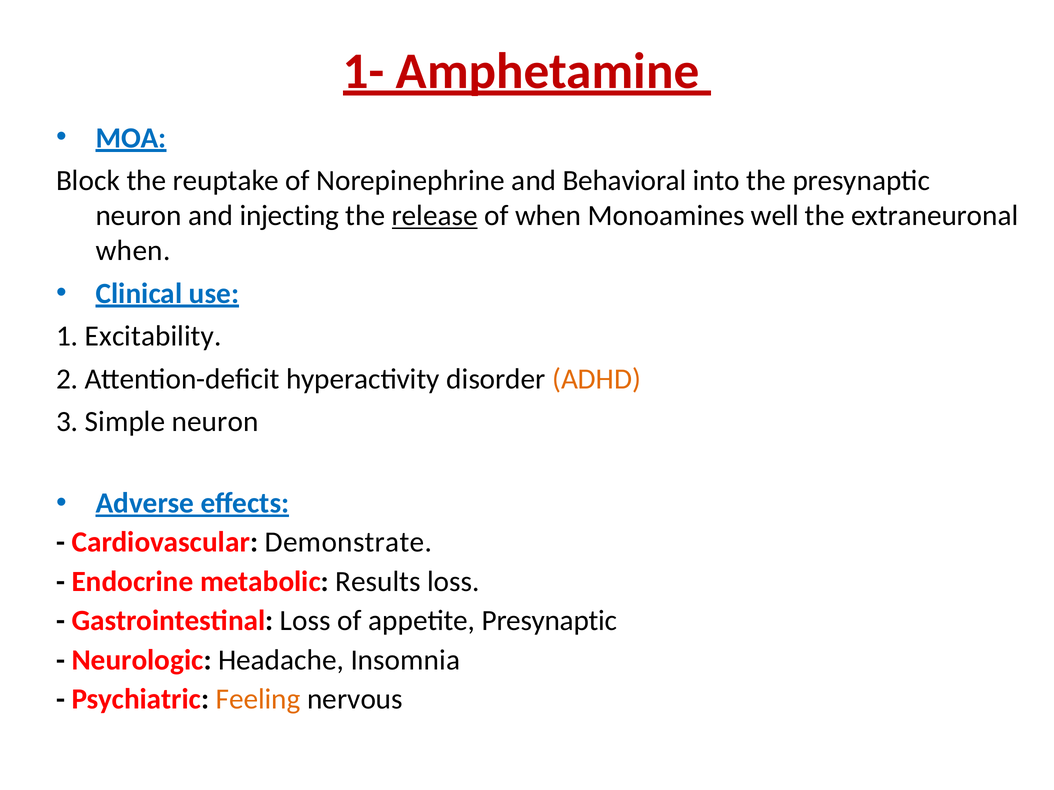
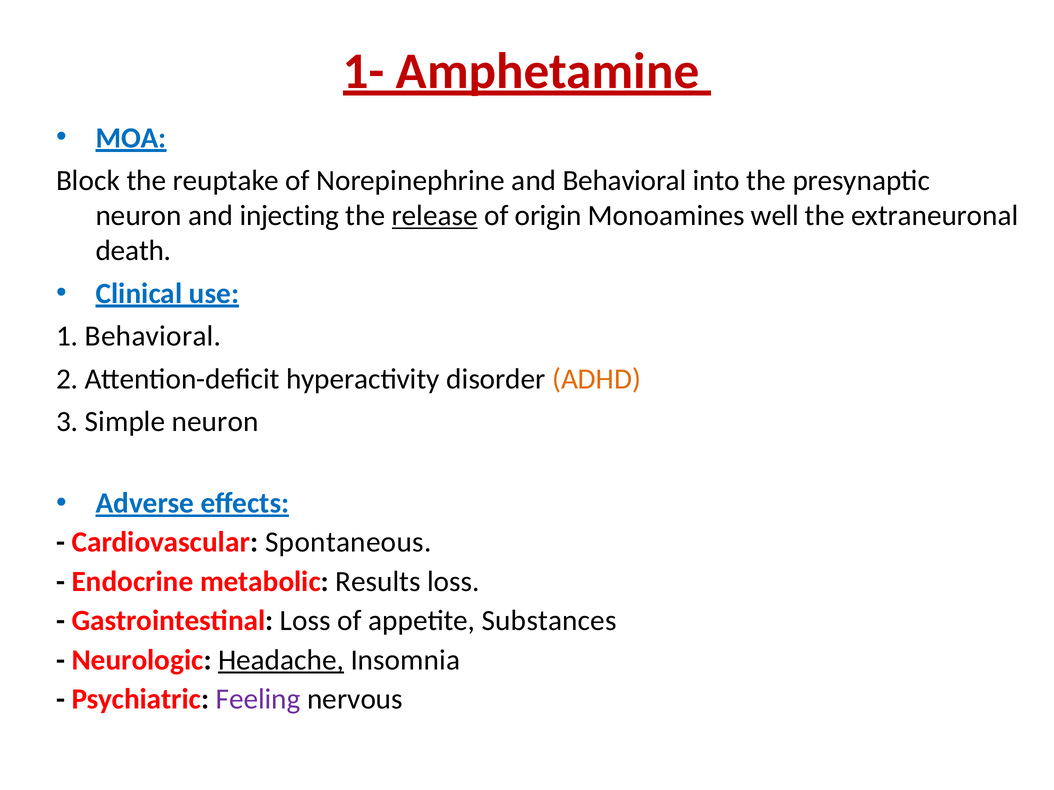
of when: when -> origin (548, 216)
when: when -> death (133, 251)
1 Excitability: Excitability -> Behavioral (153, 336)
Demonstrate: Demonstrate -> Spontaneous (348, 543)
appetite Presynaptic: Presynaptic -> Substances (549, 621)
Headache underline: none -> present (281, 660)
Feeling colour: orange -> purple (258, 699)
